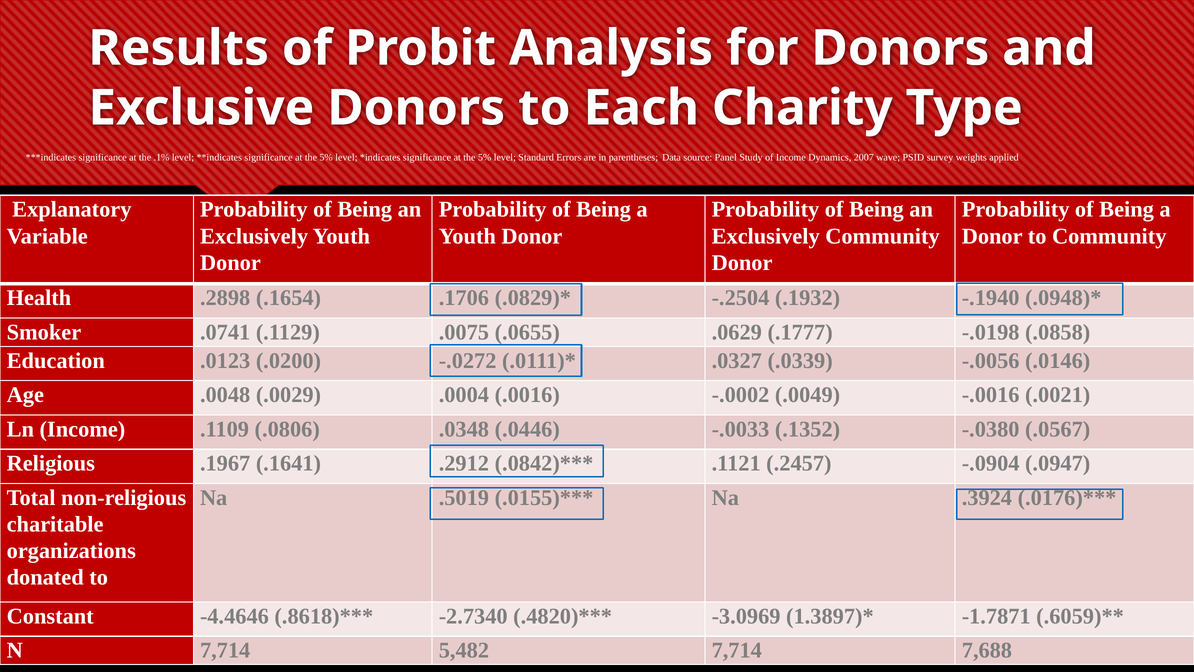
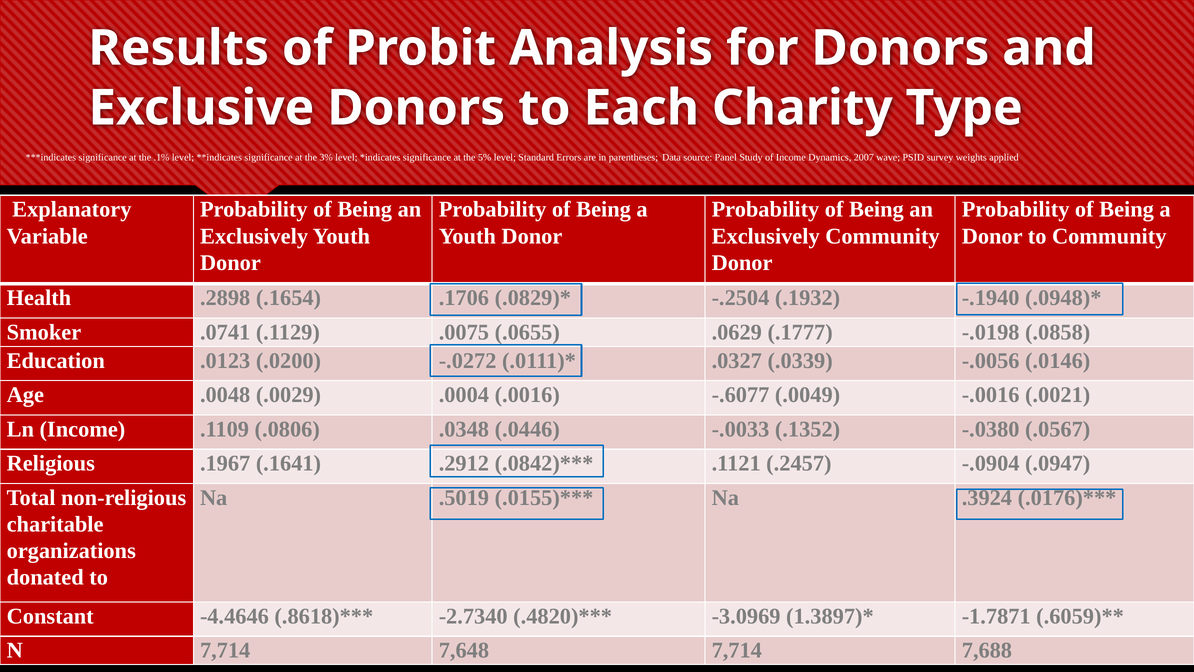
5%: 5% -> 3% (326, 158)
-.0002: -.0002 -> -.6077 (741, 395)
5,482: 5,482 -> 7,648 (464, 650)
